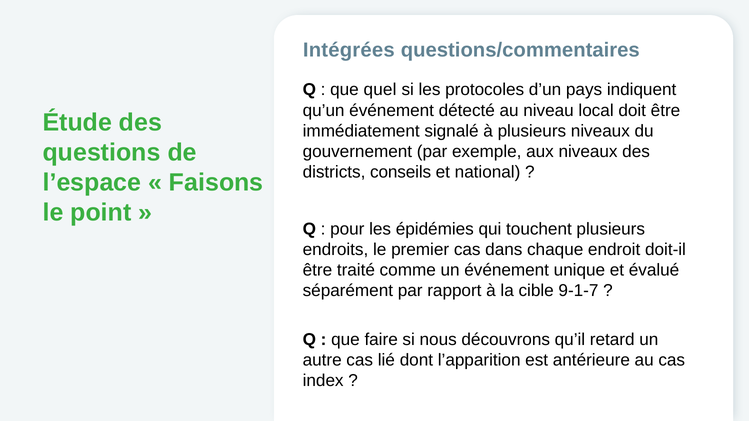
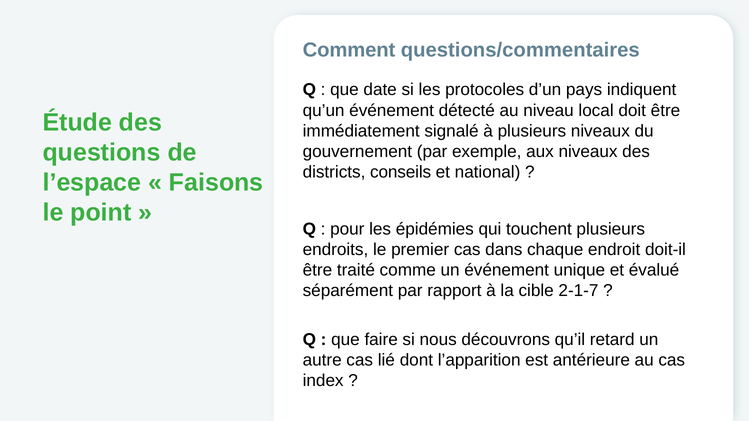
Intégrées: Intégrées -> Comment (349, 50)
quel: quel -> date (380, 90)
9-1-7: 9-1-7 -> 2-1-7 (578, 291)
